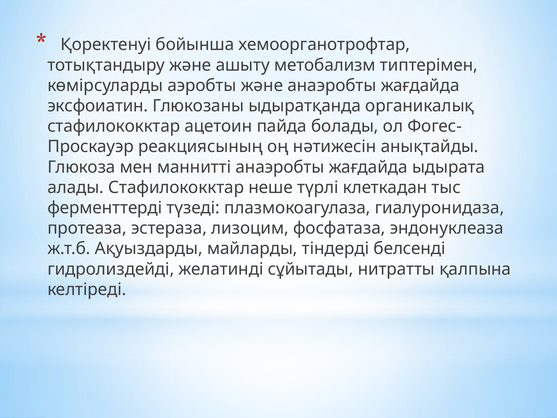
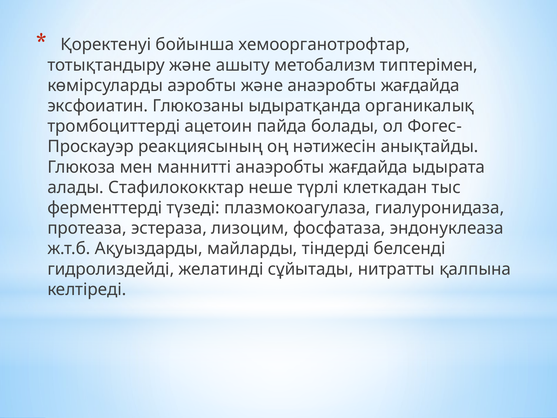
стафилококктар: стафилококктар -> тромбоциттерді (114, 126)
